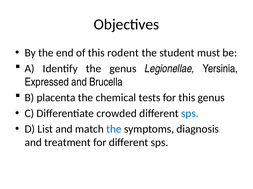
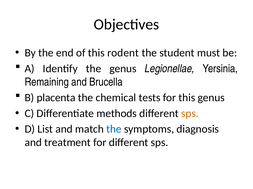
Expressed: Expressed -> Remaining (47, 82)
crowded: crowded -> methods (117, 114)
sps colour: blue -> orange (190, 114)
